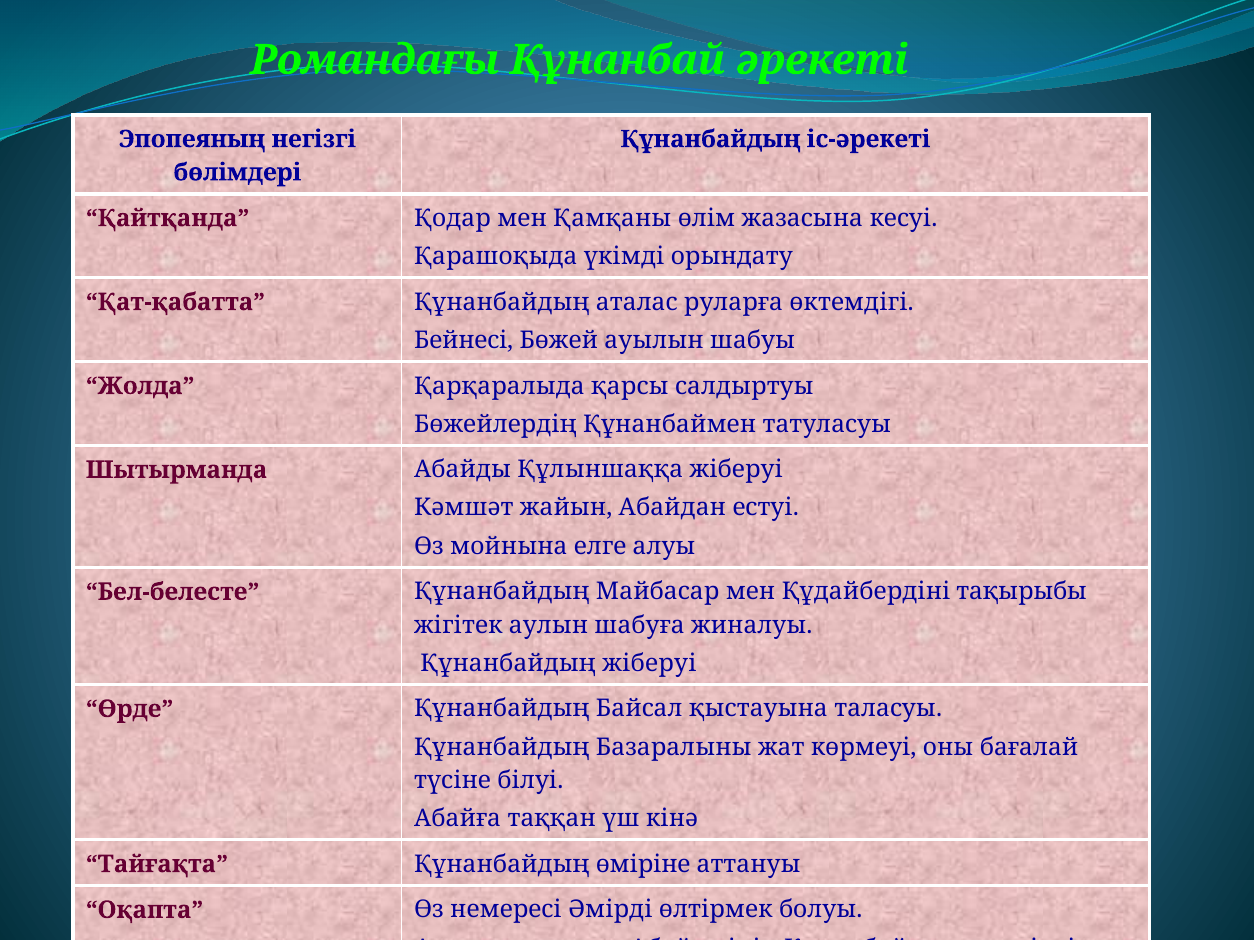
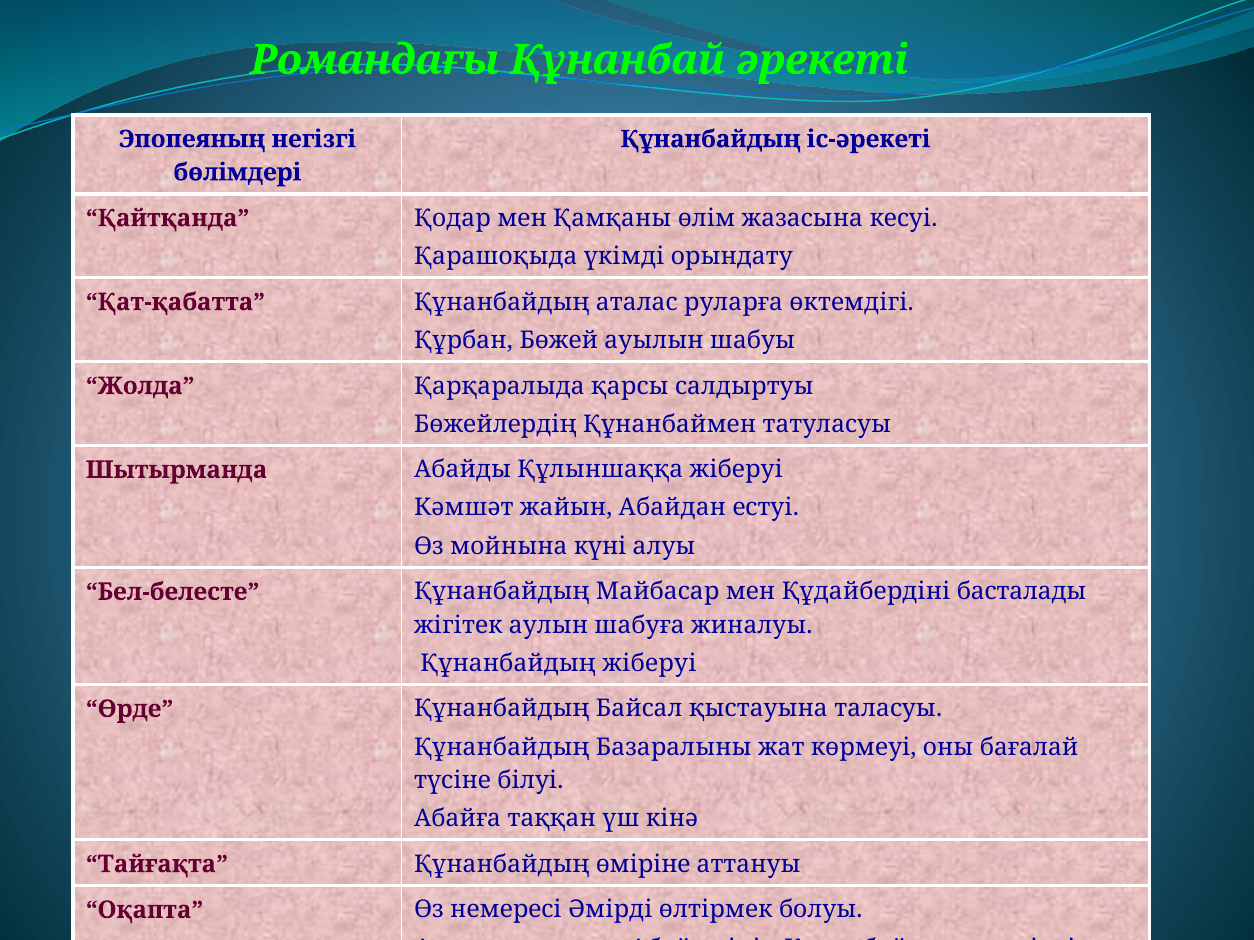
Бейнесі: Бейнесі -> Құрбан (464, 340)
елге: елге -> күні (600, 546)
тақырыбы: тақырыбы -> басталады (1022, 592)
